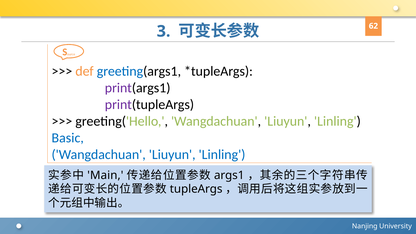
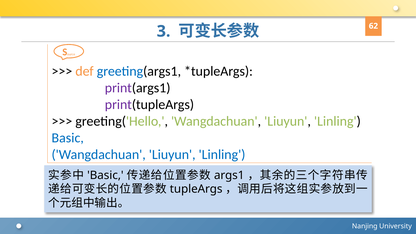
Main: Main -> Basic (105, 175)
